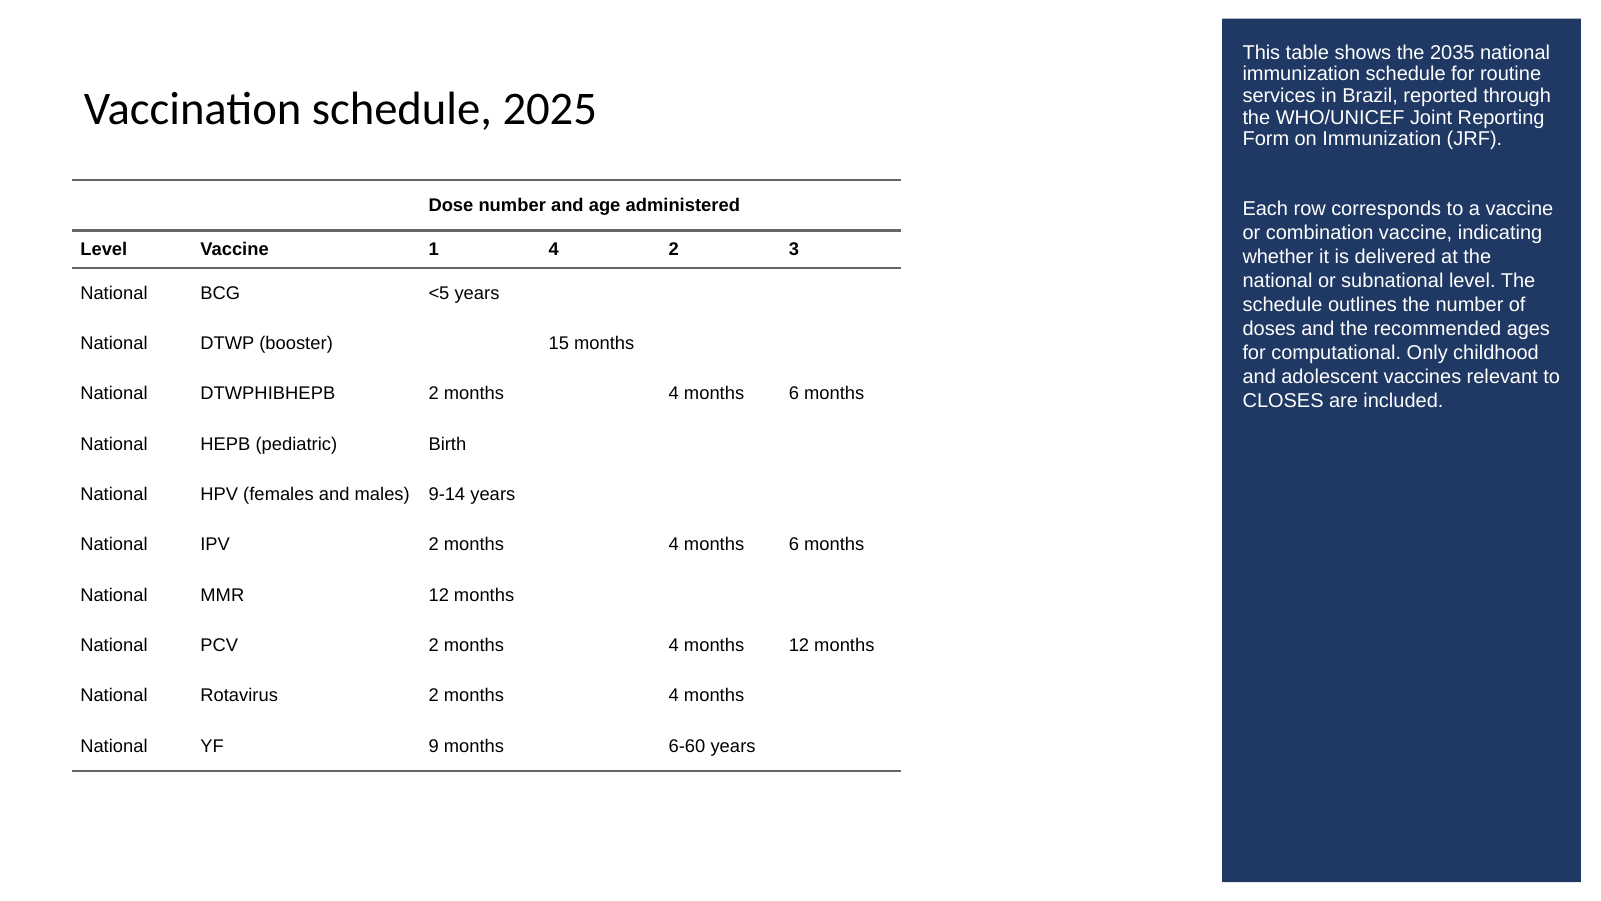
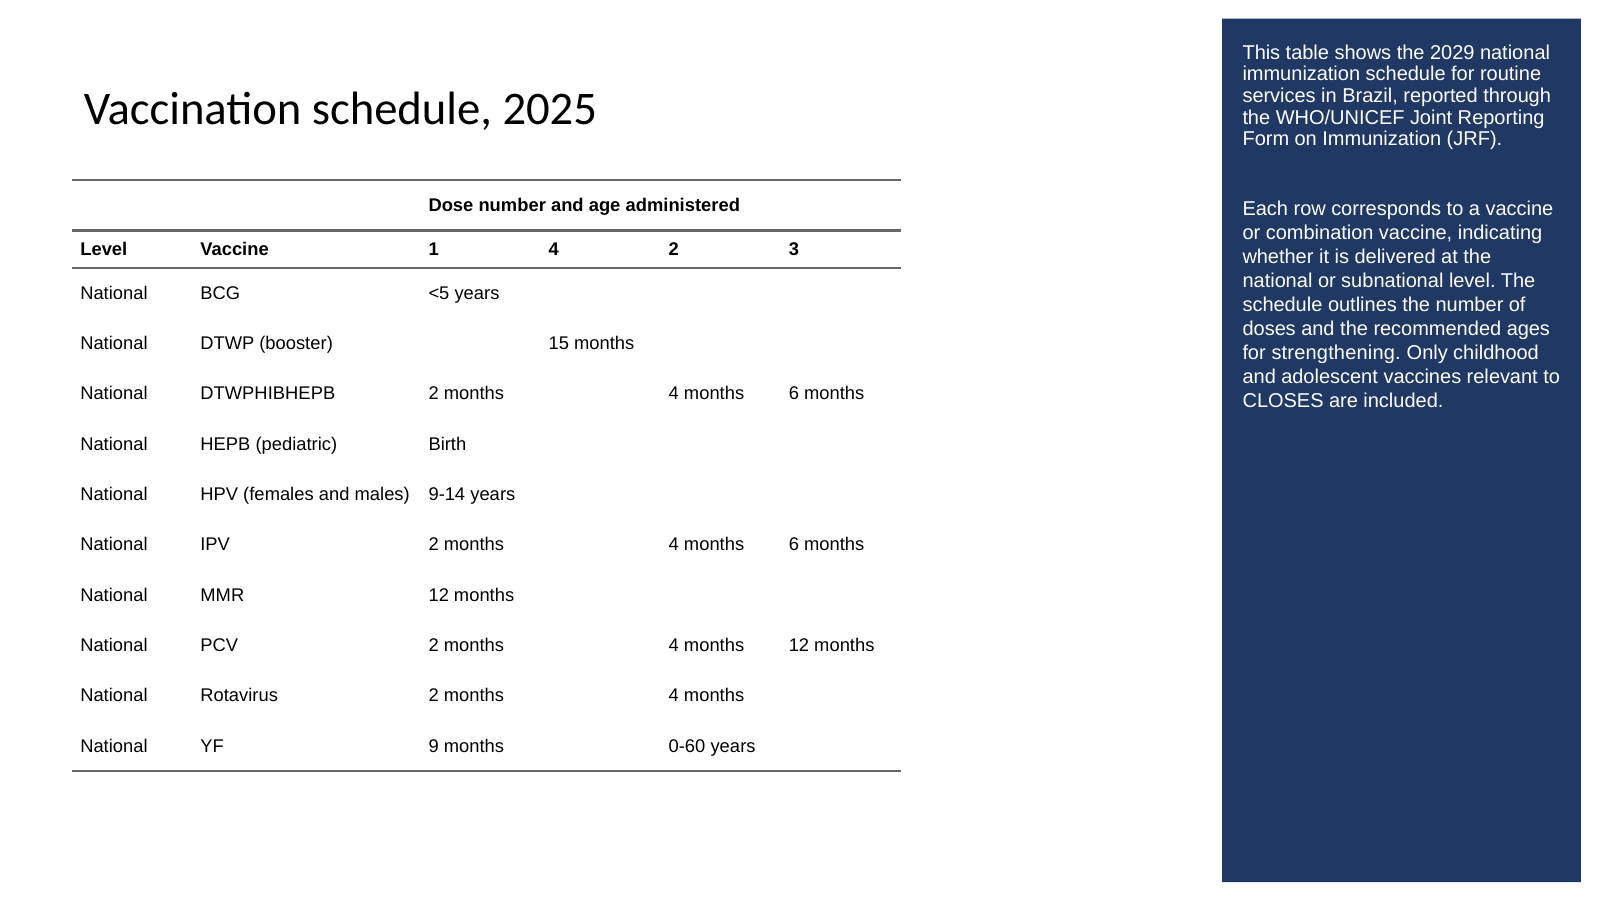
2035: 2035 -> 2029 (1452, 53)
computational: computational -> strengthening (1336, 353)
6-60: 6-60 -> 0-60 (687, 746)
